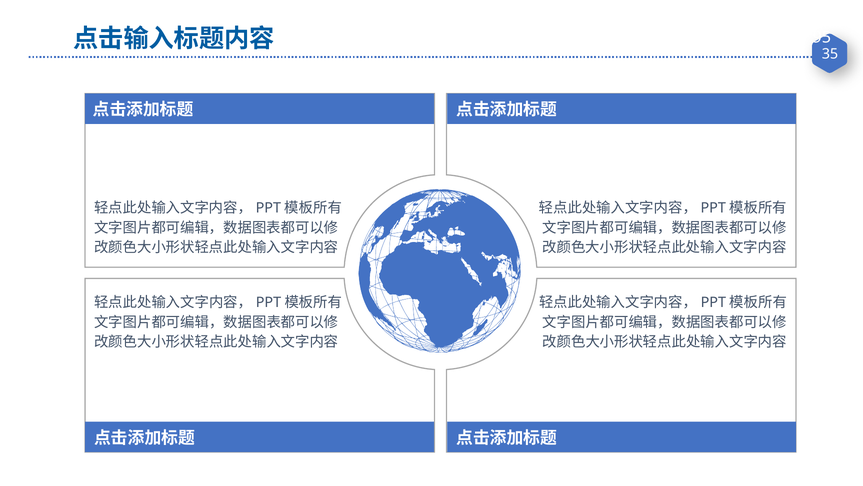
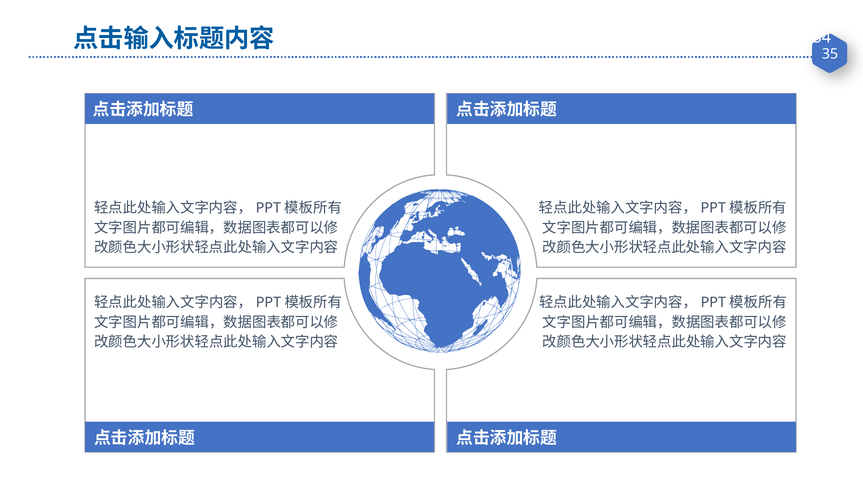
95: 95 -> 34 (822, 37)
